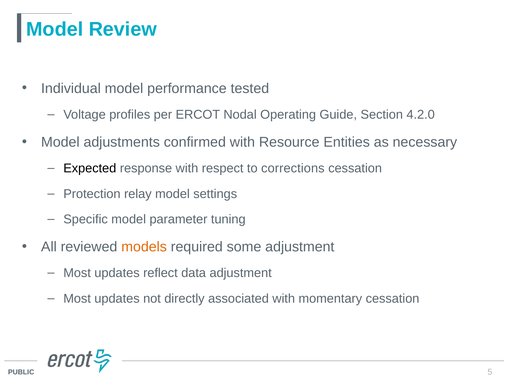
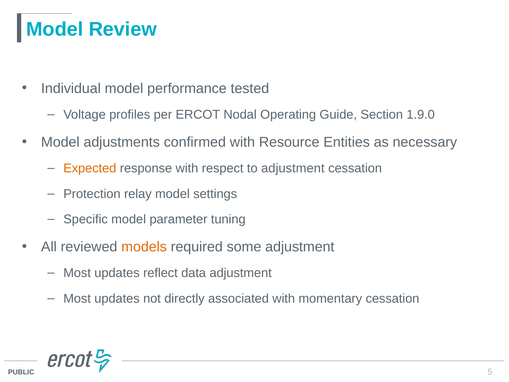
4.2.0: 4.2.0 -> 1.9.0 (421, 115)
Expected colour: black -> orange (90, 168)
to corrections: corrections -> adjustment (293, 168)
